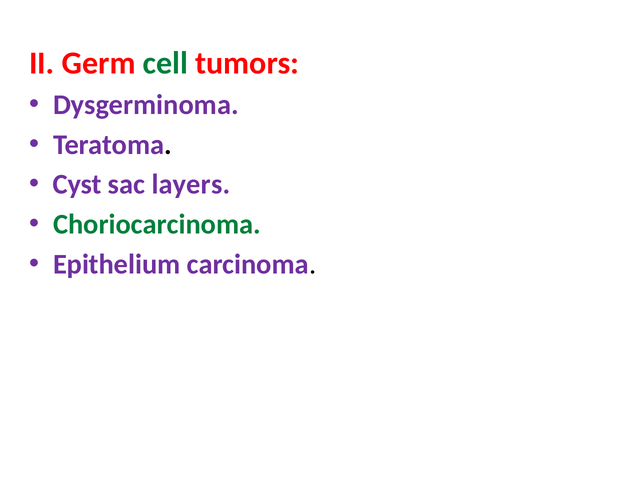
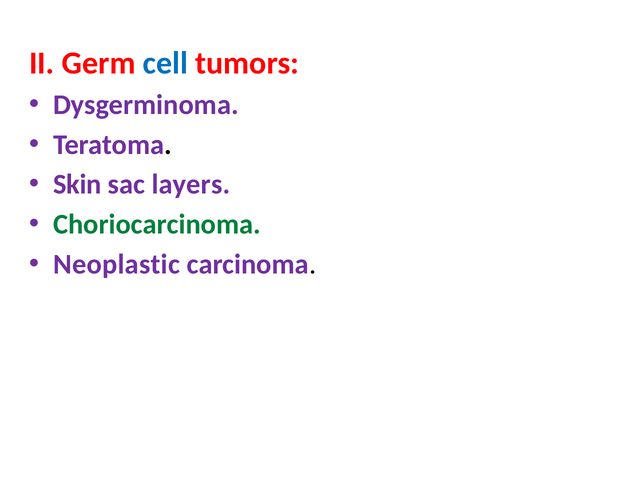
cell colour: green -> blue (165, 63)
Cyst: Cyst -> Skin (77, 185)
Epithelium: Epithelium -> Neoplastic (117, 264)
